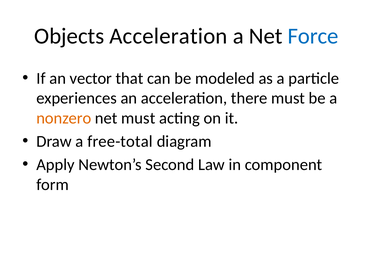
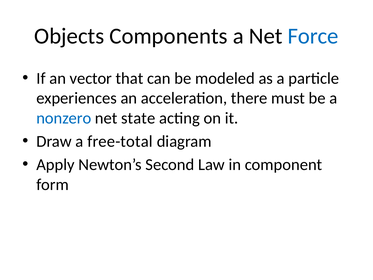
Objects Acceleration: Acceleration -> Components (168, 36)
nonzero colour: orange -> blue (64, 118)
net must: must -> state (138, 118)
